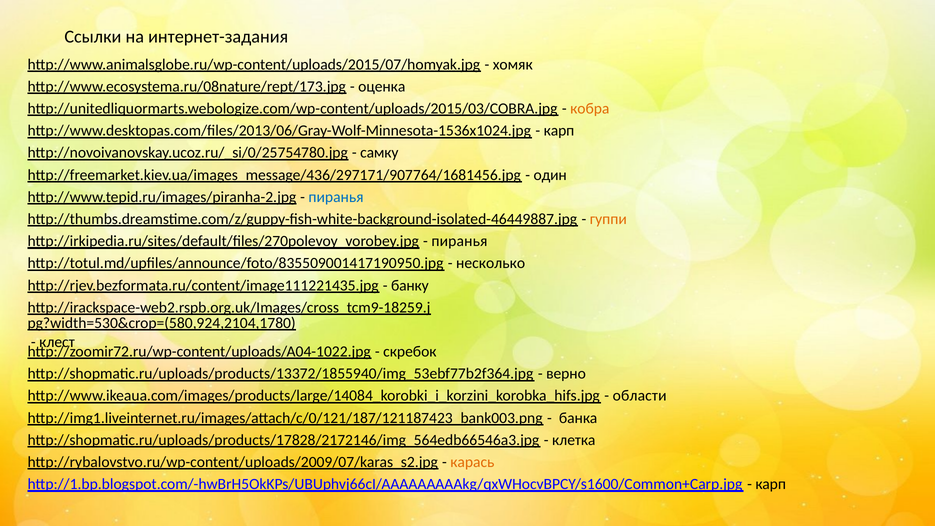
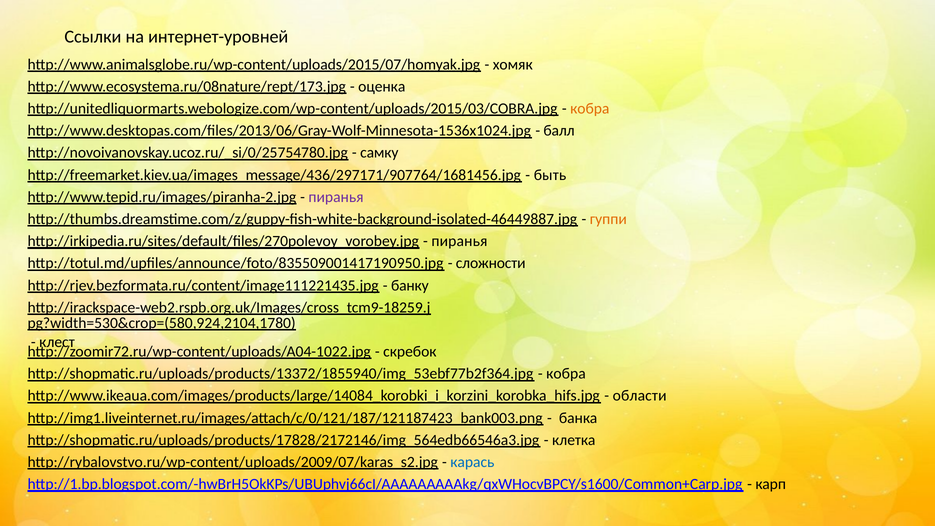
интернет-задания: интернет-задания -> интернет-уровней (218, 37)
карп: карп -> балл (559, 131)
один: один -> быть (550, 175)
пиранья colour: blue -> purple (336, 197)
несколько: несколько -> сложности (491, 263)
верно: верно -> кобра (566, 374)
карась colour: orange -> blue (472, 462)
